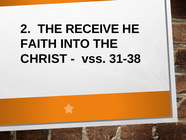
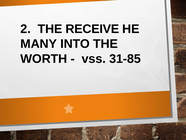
FAITH: FAITH -> MANY (39, 44)
CHRIST: CHRIST -> WORTH (44, 59)
31-38: 31-38 -> 31-85 (125, 59)
